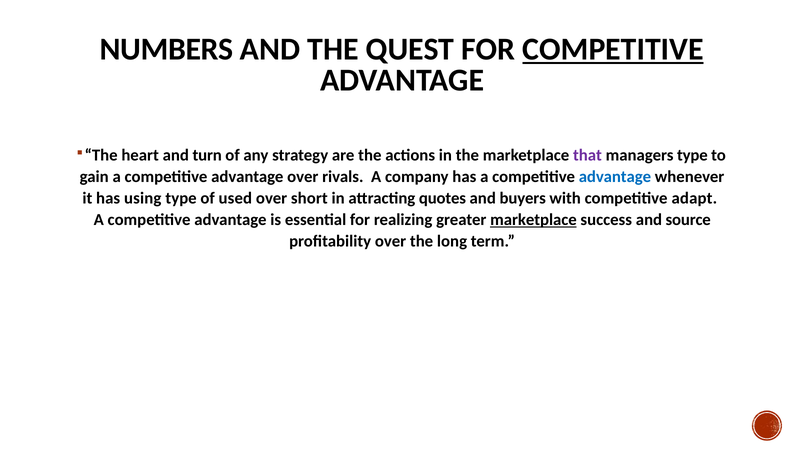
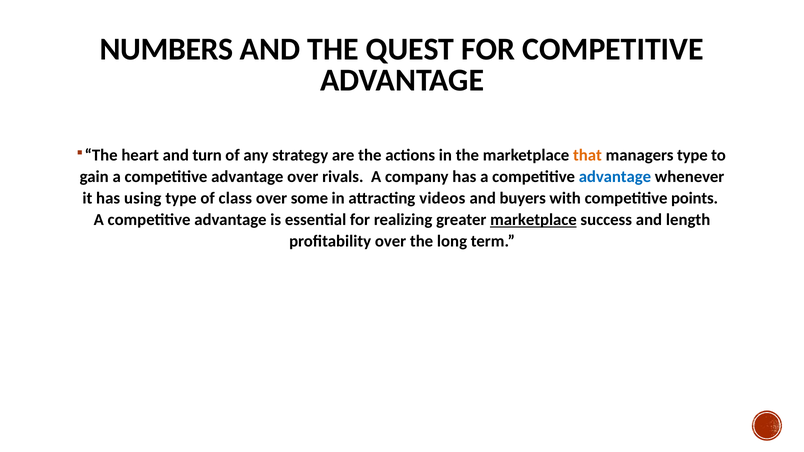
COMPETITIVE underline: present -> none (613, 49)
that colour: purple -> orange (587, 156)
used: used -> class (235, 199)
short: short -> some (309, 199)
quotes: quotes -> videos (442, 199)
adapt: adapt -> points (695, 199)
source: source -> length (688, 220)
